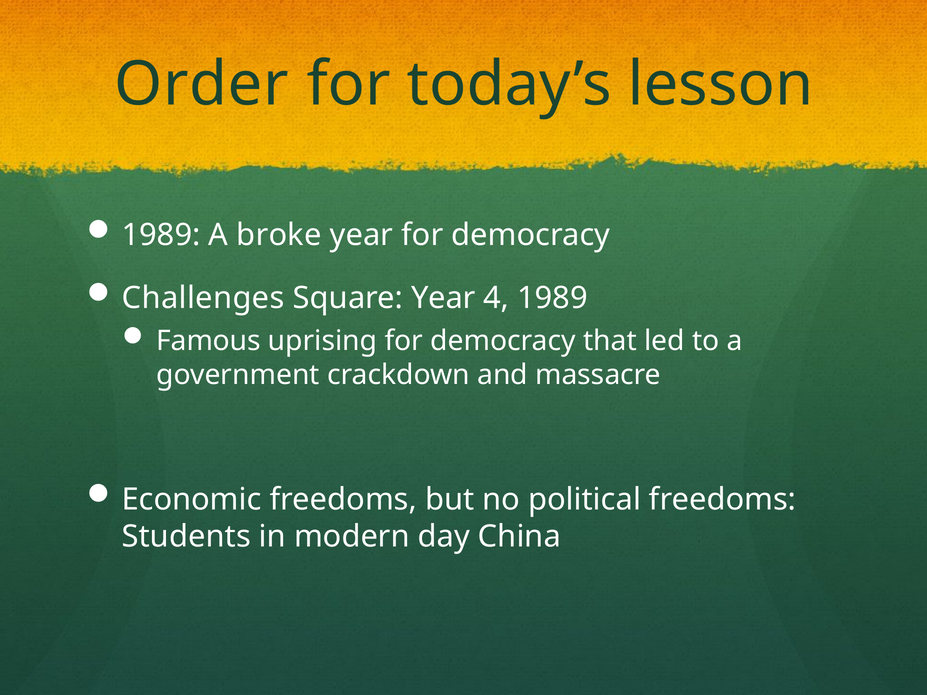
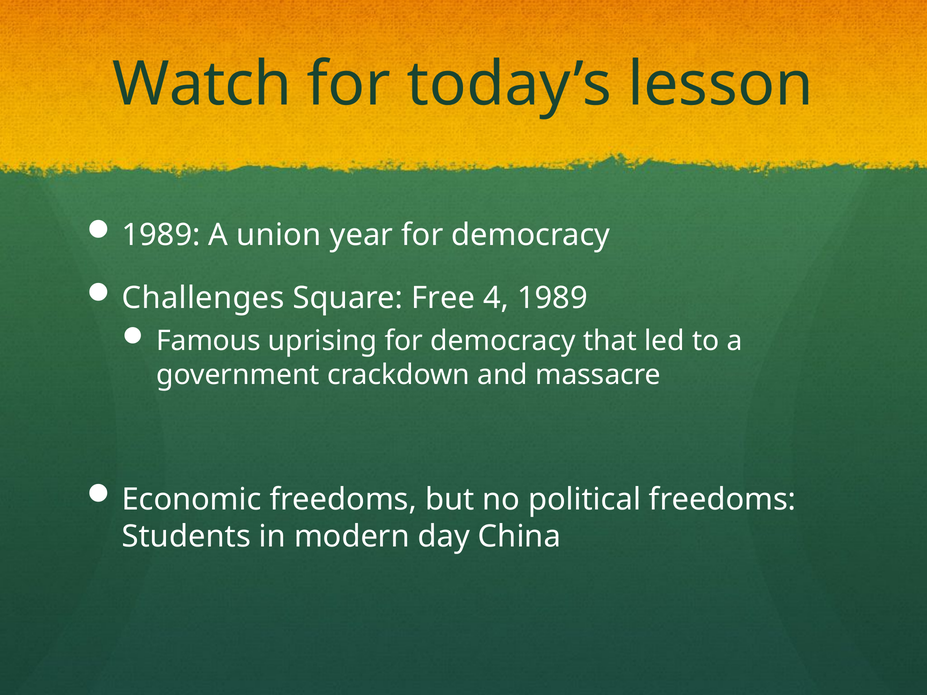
Order: Order -> Watch (202, 84)
broke: broke -> union (279, 235)
Square Year: Year -> Free (443, 298)
